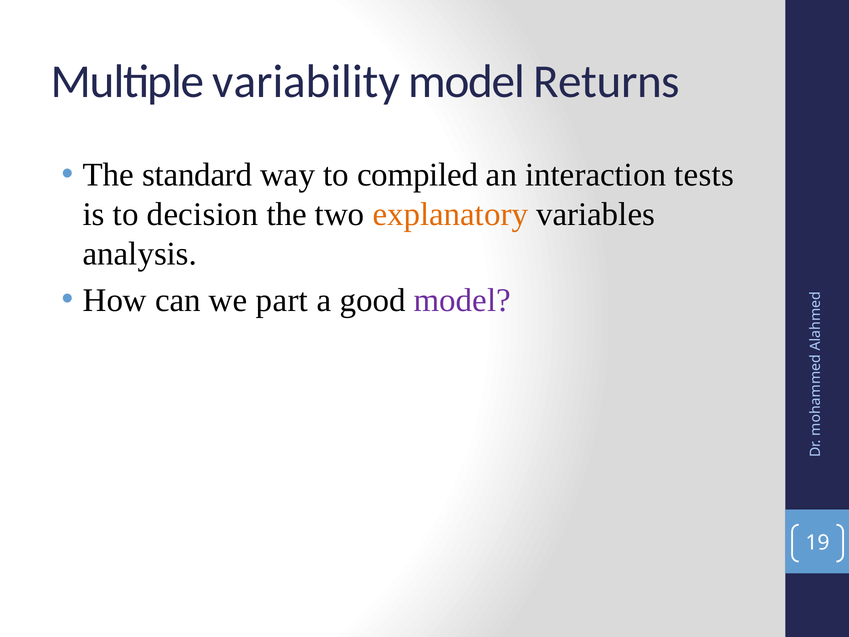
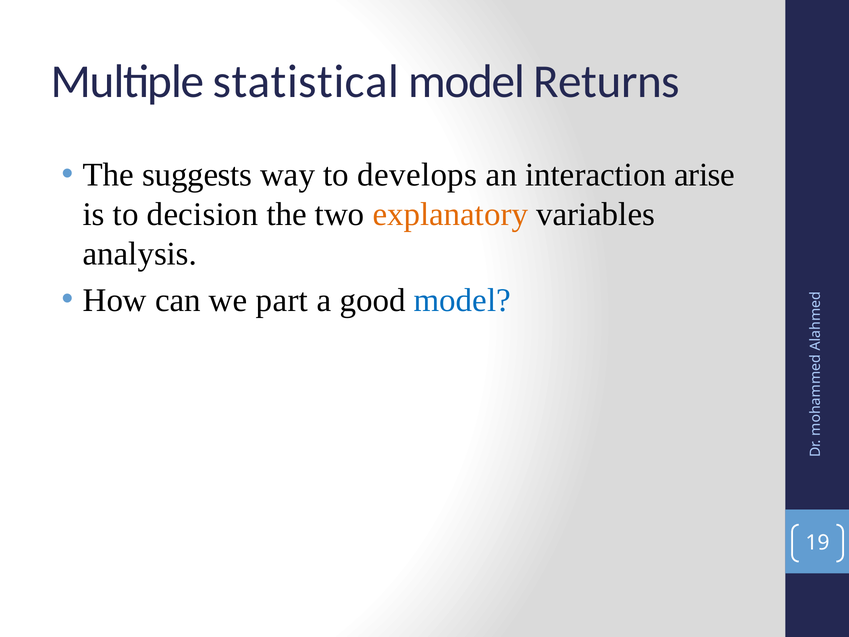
variability: variability -> statistical (306, 82)
standard: standard -> suggests (197, 175)
compiled: compiled -> develops (417, 175)
tests: tests -> arise (705, 175)
model colour: purple -> blue (462, 300)
